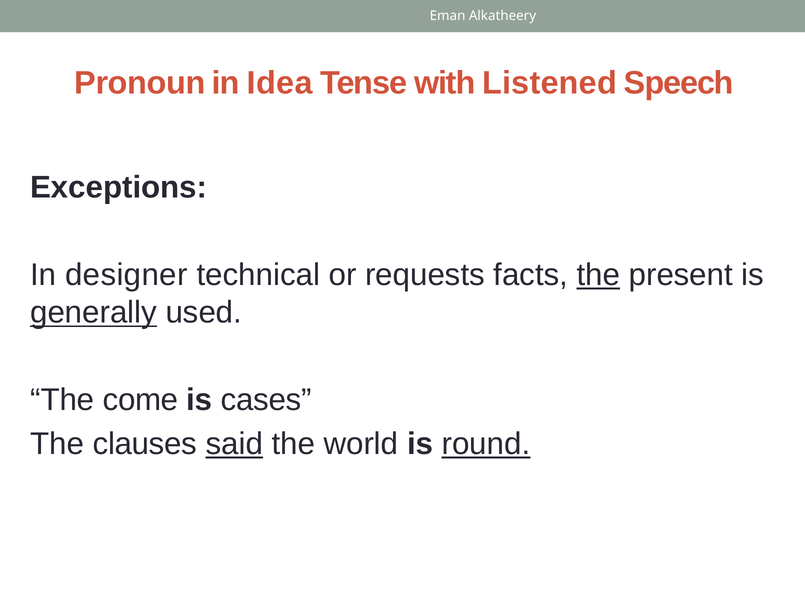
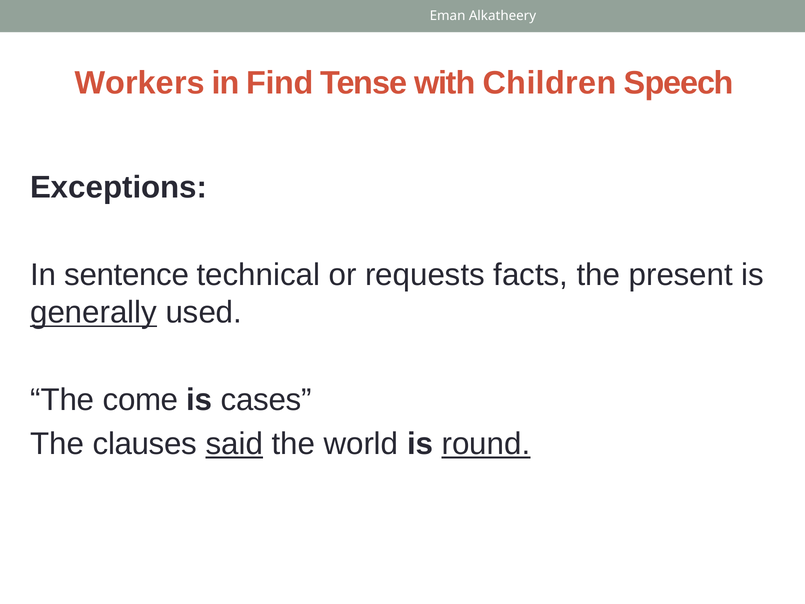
Pronoun: Pronoun -> Workers (140, 83)
Idea: Idea -> Find (280, 83)
Listened: Listened -> Children (550, 83)
designer: designer -> sentence (127, 275)
the underline: present -> none (598, 275)
